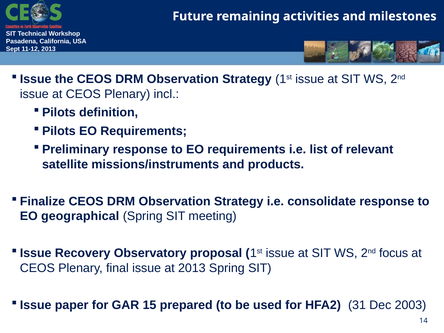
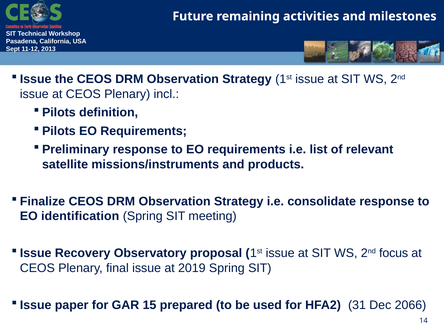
geographical: geographical -> identification (80, 216)
at 2013: 2013 -> 2019 (192, 268)
2003: 2003 -> 2066 (410, 305)
